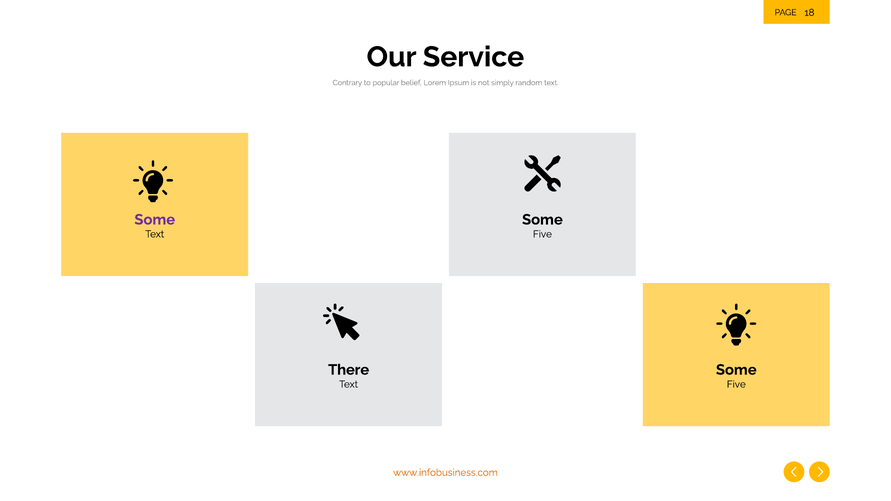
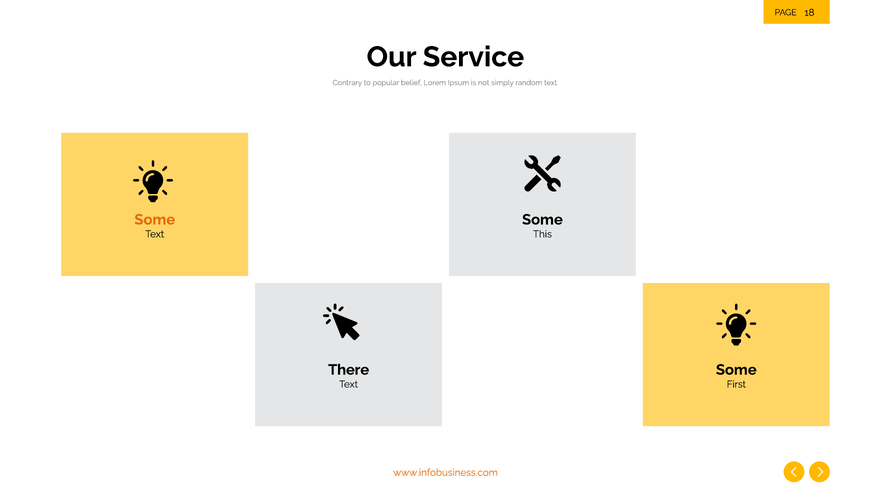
Some colour: purple -> orange (155, 220)
Five: Five -> This (542, 234)
Five: Five -> First (736, 384)
